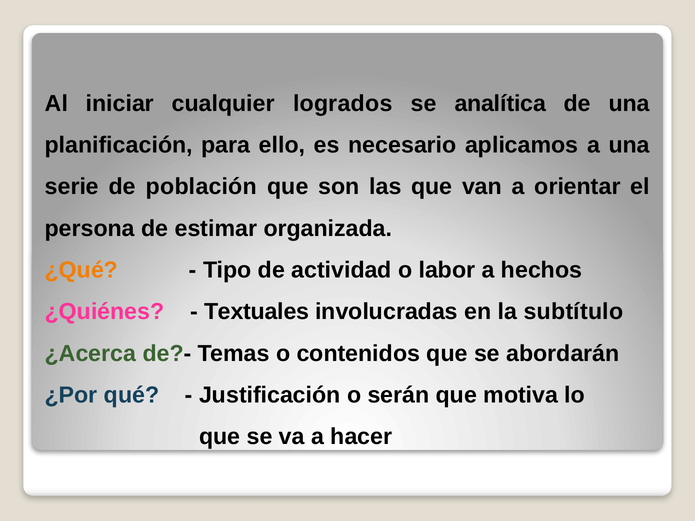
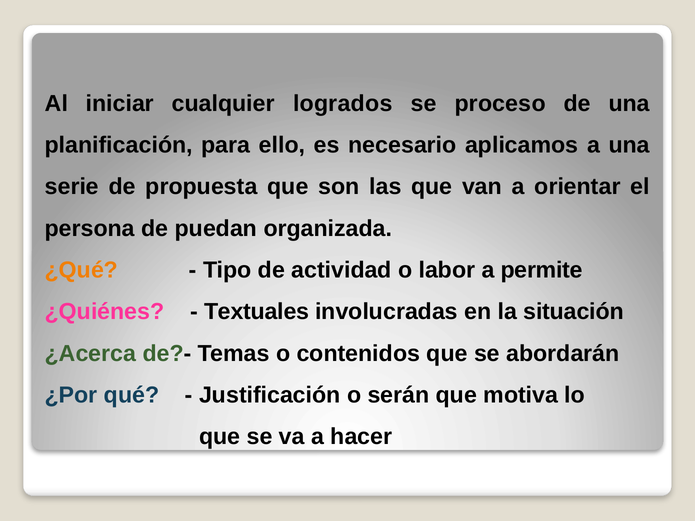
analítica: analítica -> proceso (500, 103)
población: población -> propuesta (201, 187)
estimar: estimar -> puedan (216, 229)
hechos: hechos -> permite (542, 270)
subtítulo: subtítulo -> situación (574, 312)
